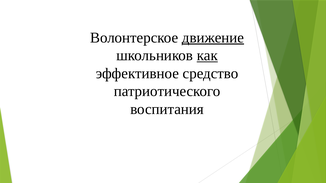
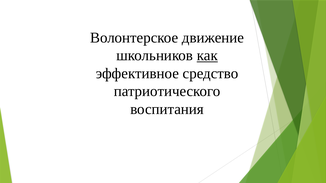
движение underline: present -> none (213, 38)
